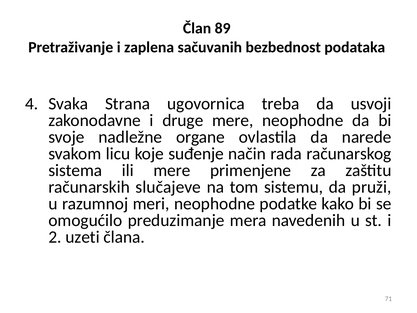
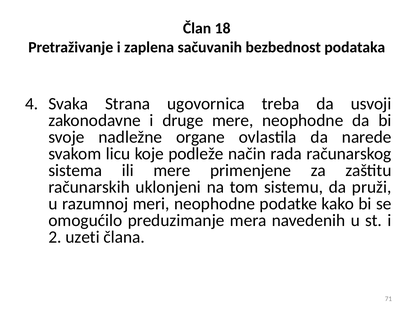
89: 89 -> 18 (223, 28)
suđenje: suđenje -> podleže (196, 154)
slučajeve: slučajeve -> uklonjeni (168, 187)
